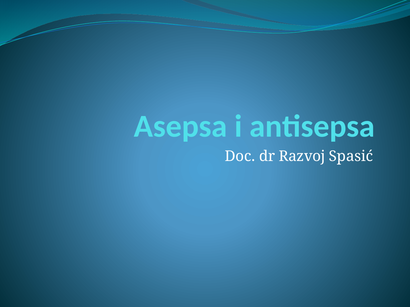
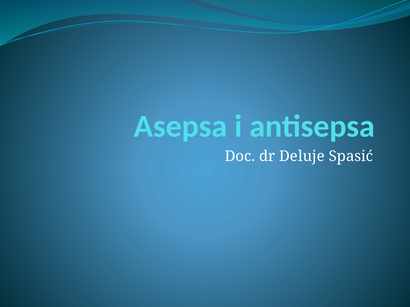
Razvoj: Razvoj -> Deluje (302, 157)
